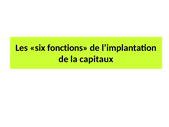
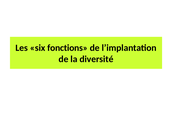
capitaux: capitaux -> diversité (96, 59)
